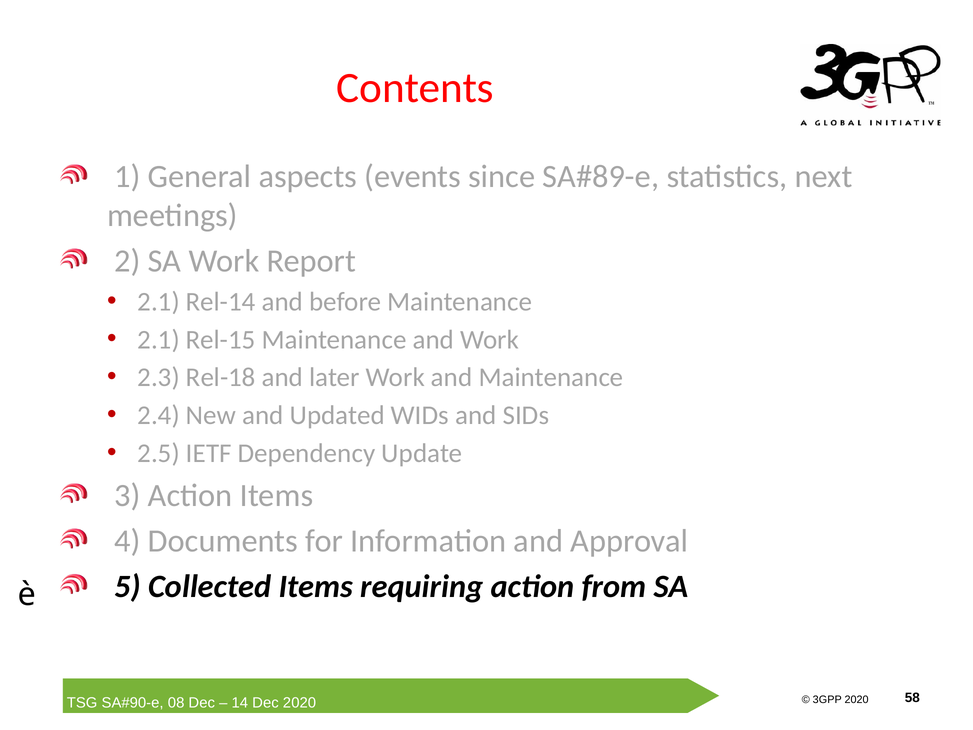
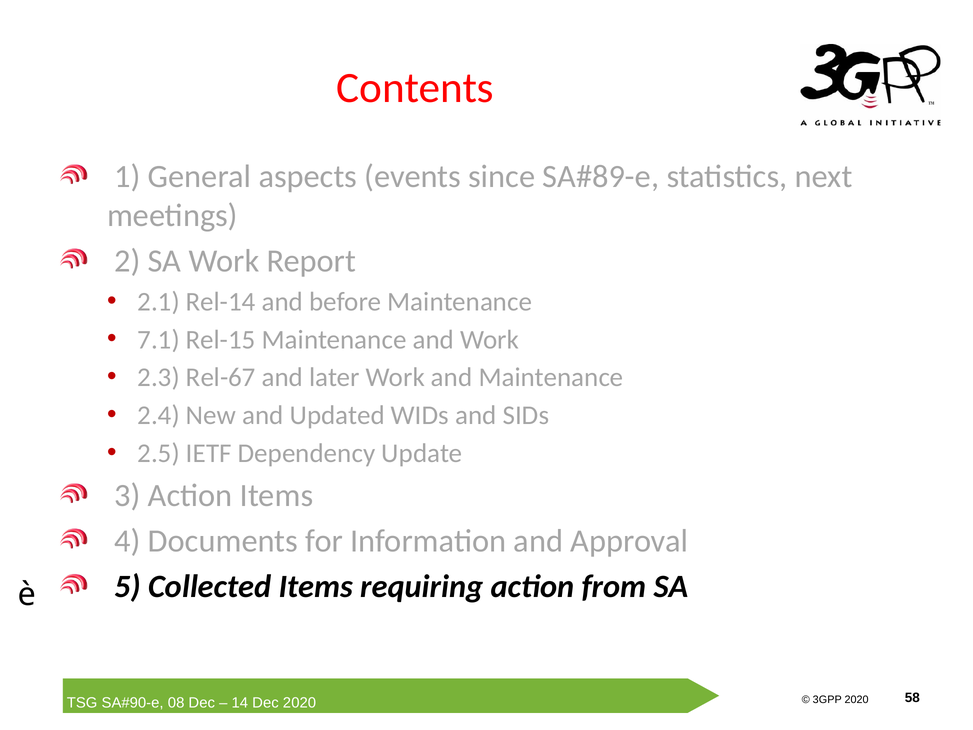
2.1: 2.1 -> 7.1 (159, 339)
Rel-18: Rel-18 -> Rel-67 (221, 377)
